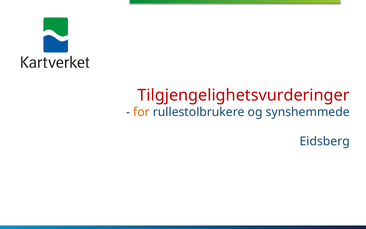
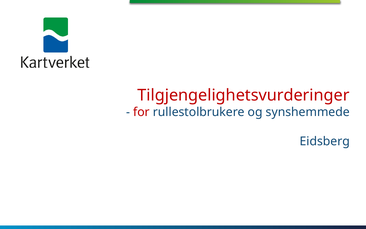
for colour: orange -> red (141, 112)
